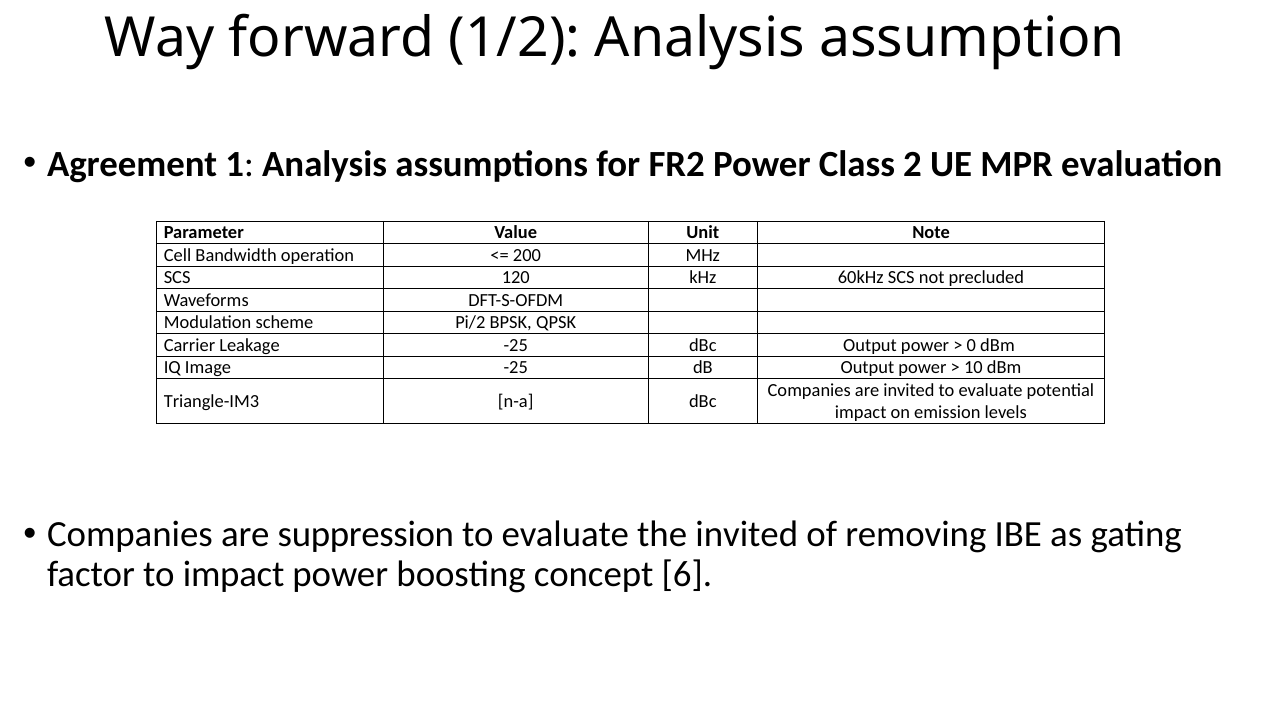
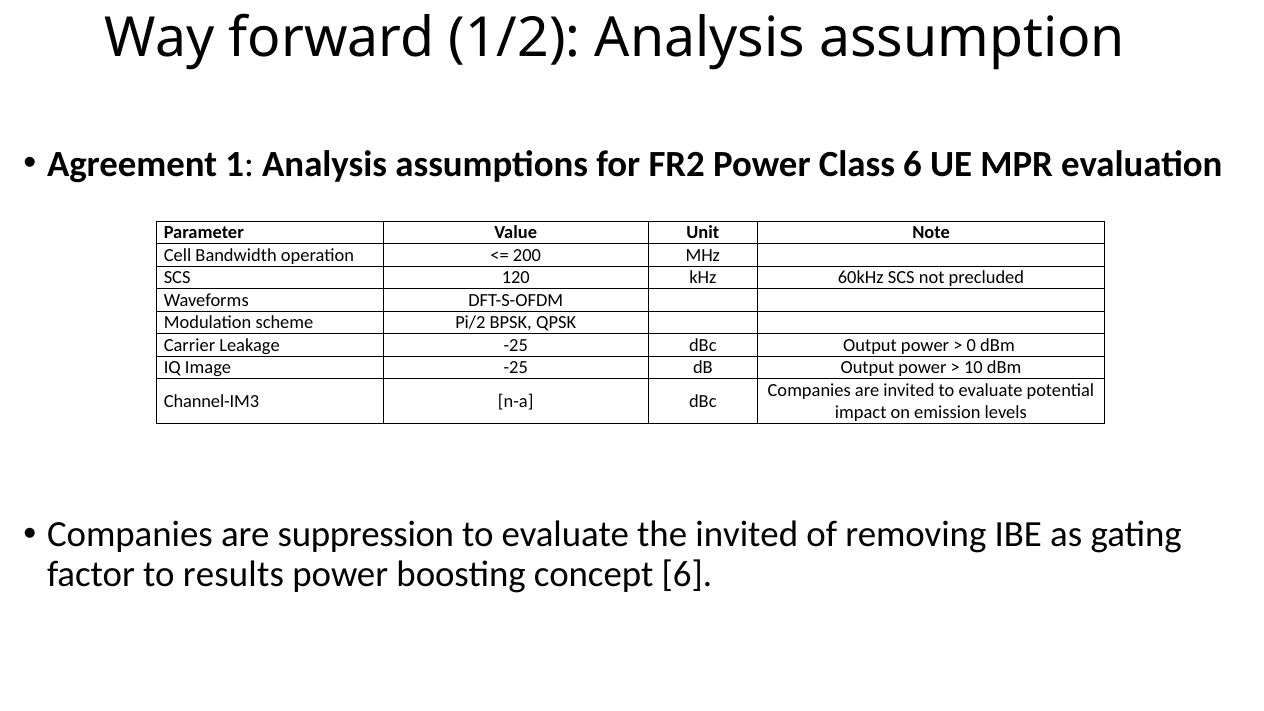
Class 2: 2 -> 6 (913, 164)
Triangle-IM3: Triangle-IM3 -> Channel-IM3 (212, 401)
to impact: impact -> results (233, 574)
